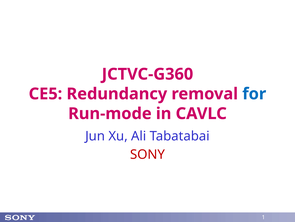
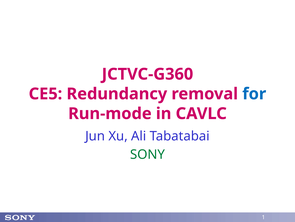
SONY colour: red -> green (147, 154)
